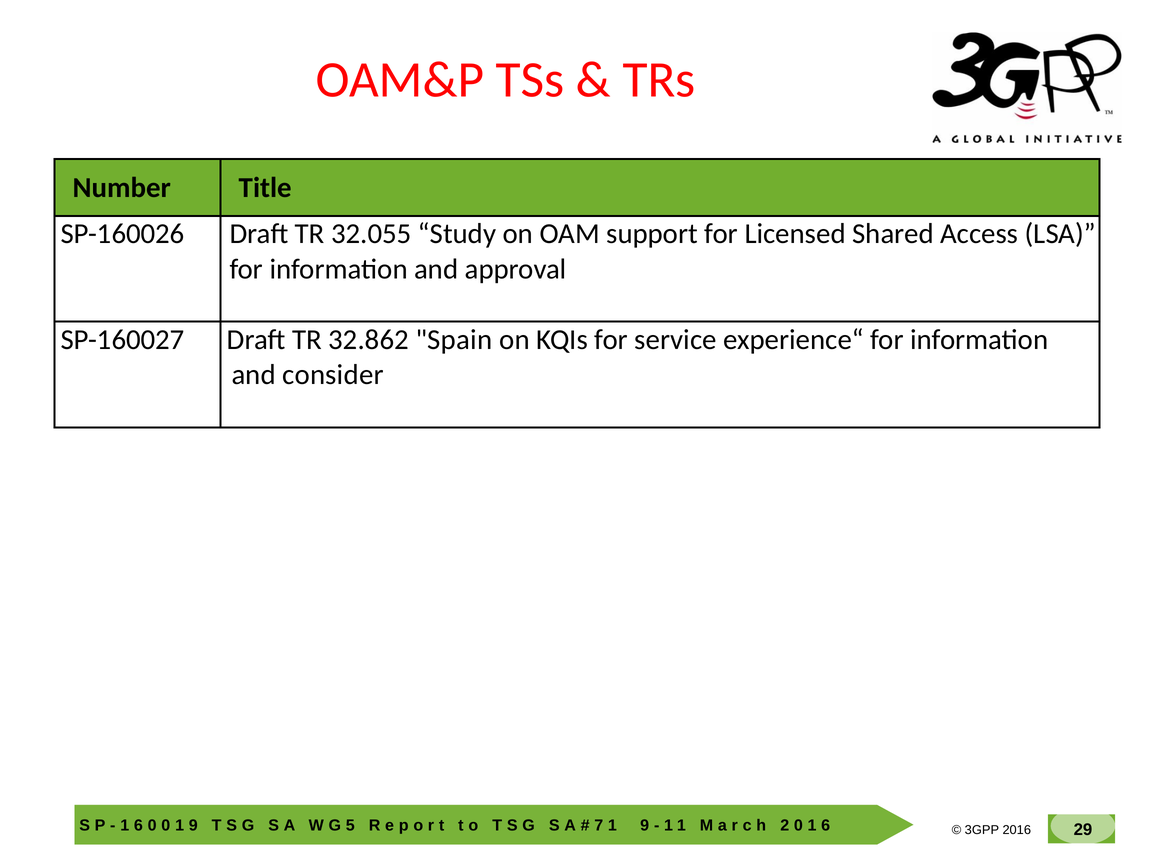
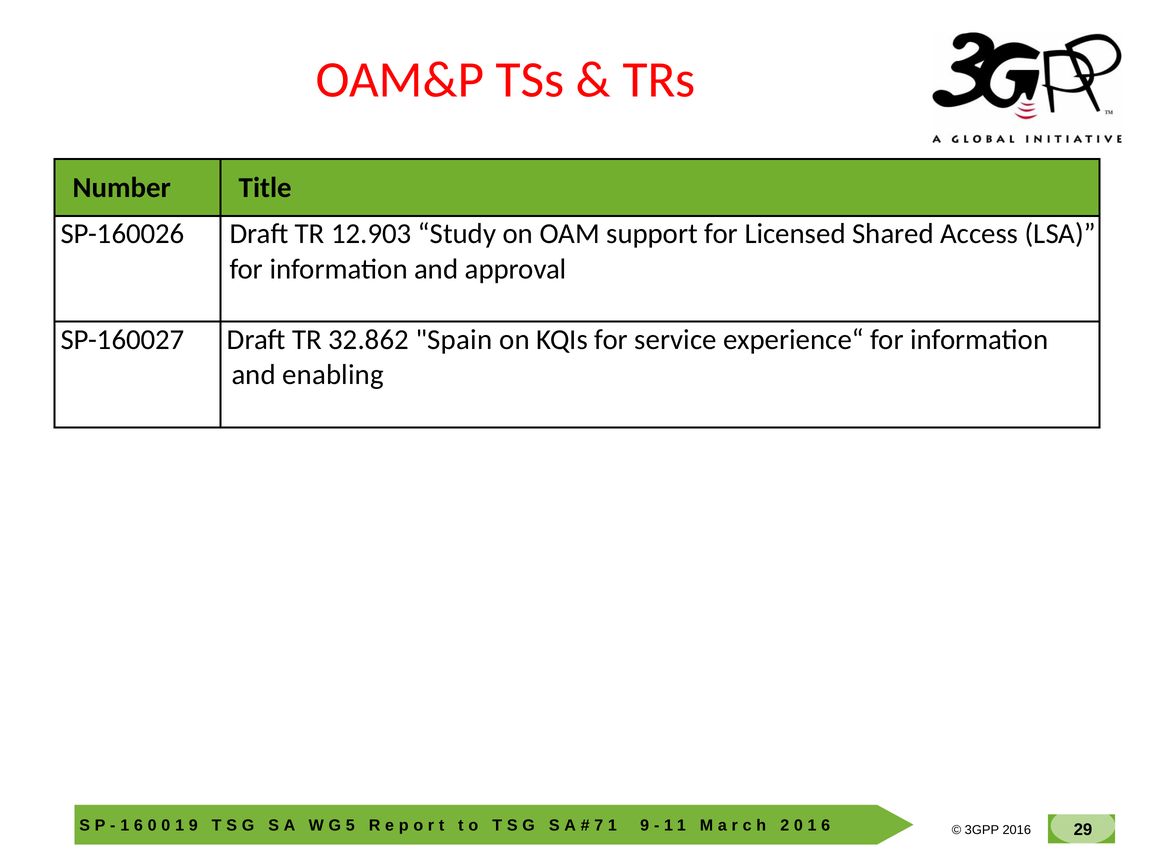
32.055: 32.055 -> 12.903 (371, 234)
consider: consider -> enabling (333, 375)
